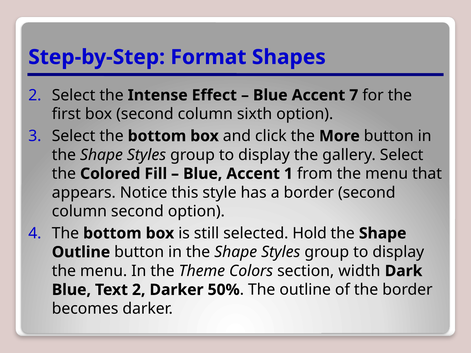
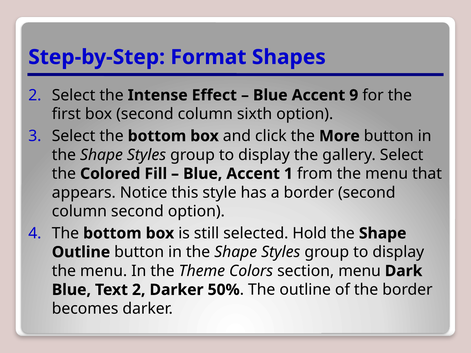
7: 7 -> 9 (354, 95)
section width: width -> menu (360, 271)
